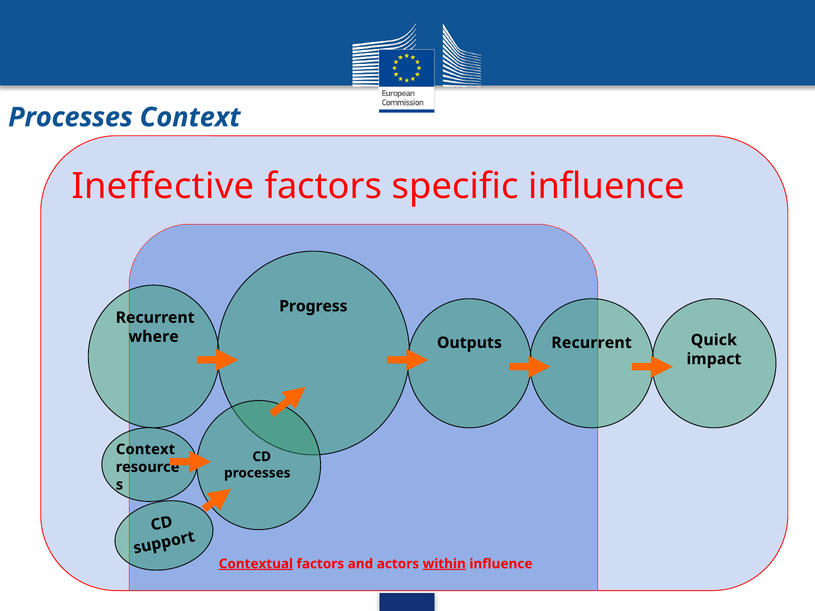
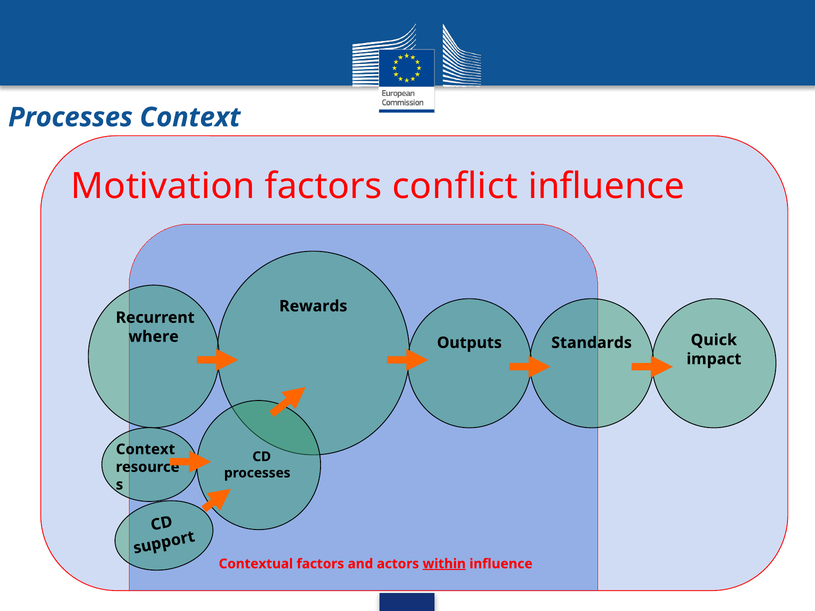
Ineffective: Ineffective -> Motivation (163, 186)
specific: specific -> conflict (455, 186)
Progress: Progress -> Rewards (313, 306)
Recurrent: Recurrent -> Standards (592, 343)
Contextual underline: present -> none (256, 564)
